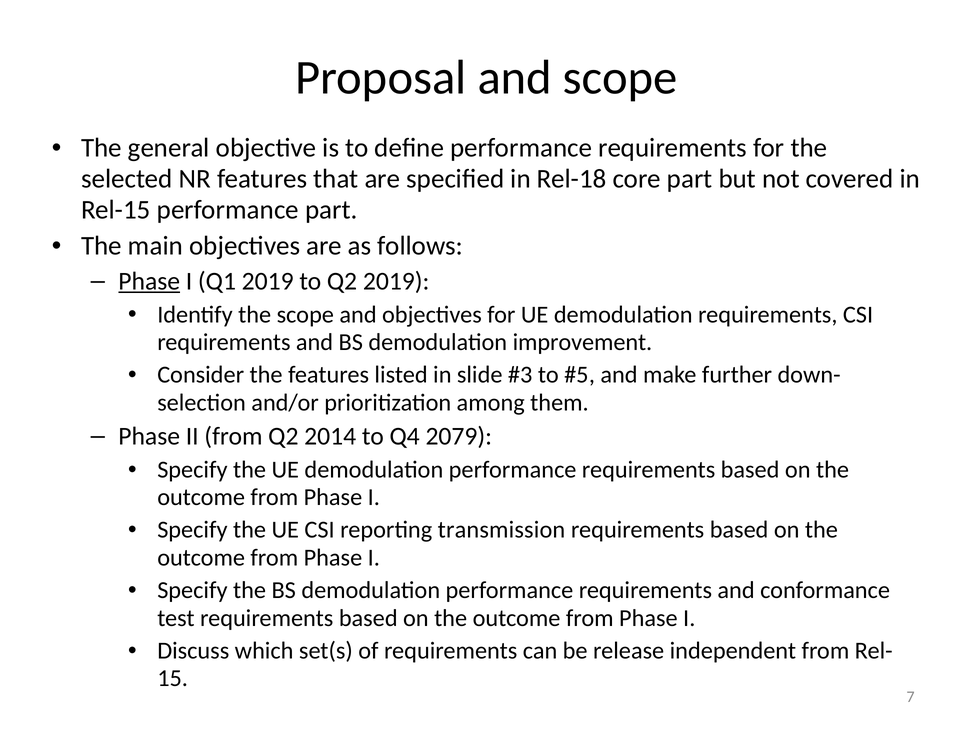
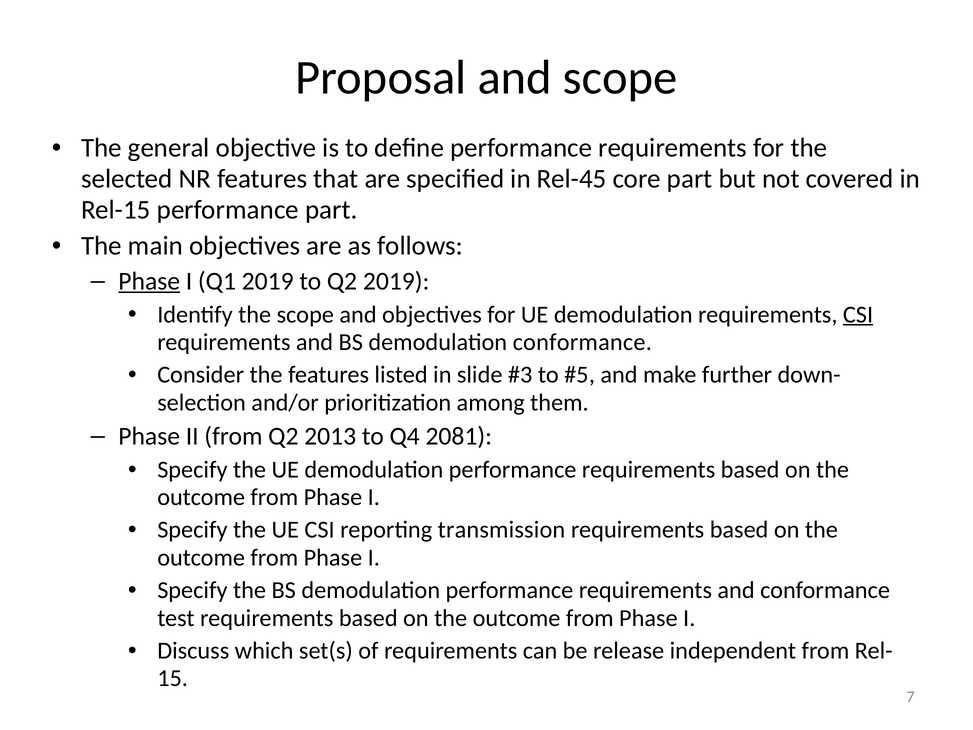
Rel-18: Rel-18 -> Rel-45 (572, 179)
CSI underline: none -> present (858, 314)
demodulation improvement: improvement -> conformance (582, 342)
2014: 2014 -> 2013 (330, 436)
2079: 2079 -> 2081 (459, 436)
